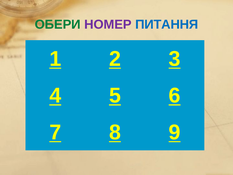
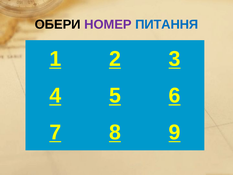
ОБЕРИ colour: green -> black (58, 24)
